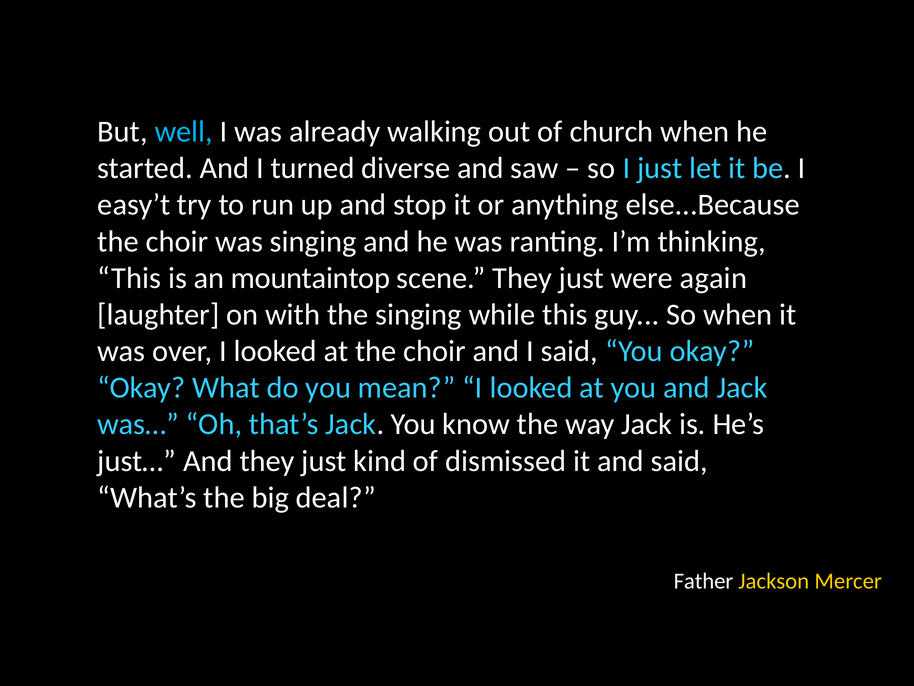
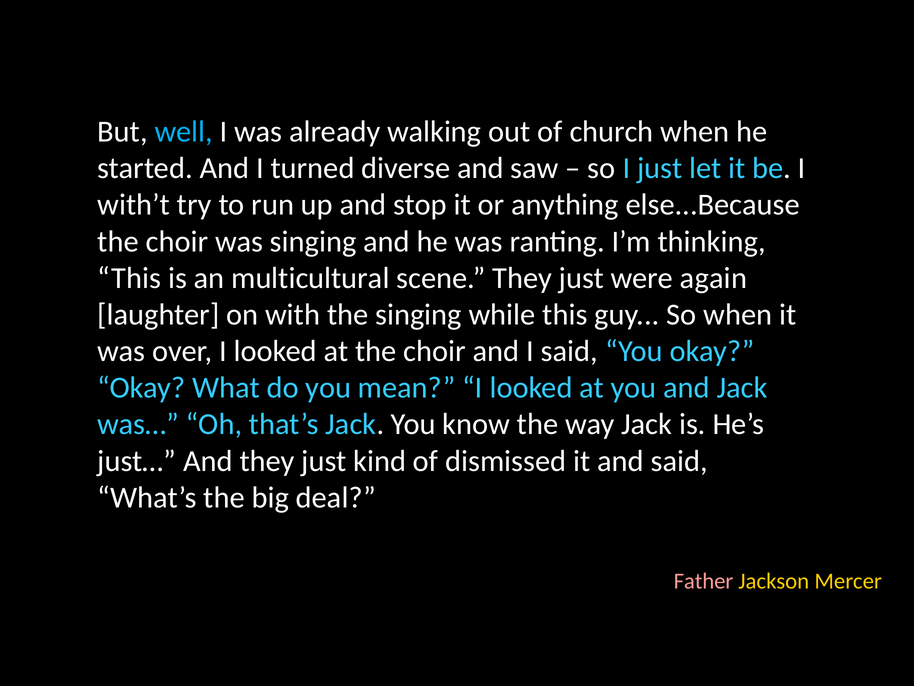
easy’t: easy’t -> with’t (134, 205)
mountaintop: mountaintop -> multicultural (310, 278)
Father colour: white -> pink (703, 581)
